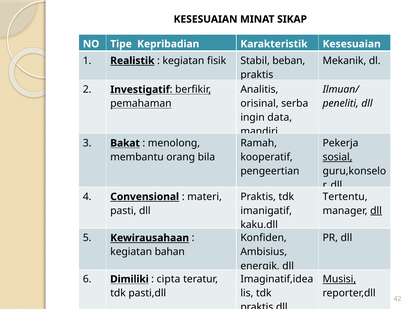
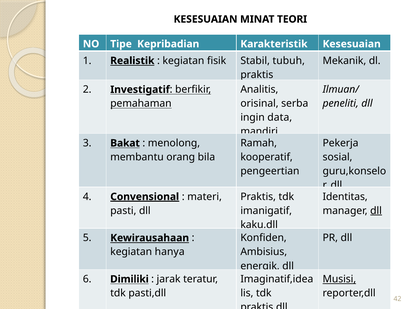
SIKAP: SIKAP -> TEORI (292, 19)
beban: beban -> tubuh (289, 61)
sosial underline: present -> none (338, 157)
Convensional underline: none -> present (145, 196)
Tertentu: Tertentu -> Identitas (345, 196)
bahan: bahan -> hanya (170, 251)
cipta: cipta -> jarak (169, 278)
